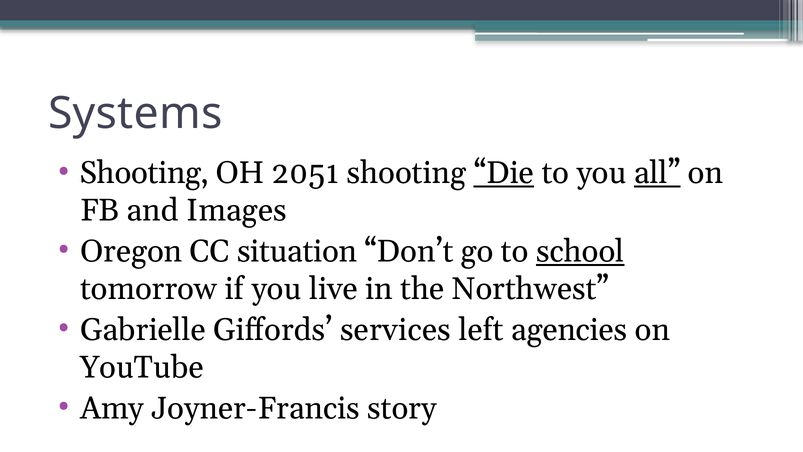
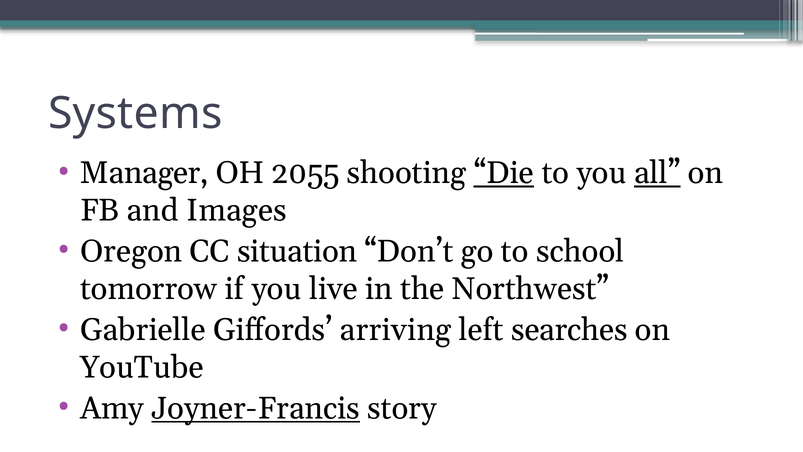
Shooting: Shooting -> Manager (144, 173)
2051: 2051 -> 2055 (306, 173)
school underline: present -> none (580, 251)
services: services -> arriving (396, 330)
agencies: agencies -> searches (569, 330)
Joyner-Francis underline: none -> present (256, 408)
